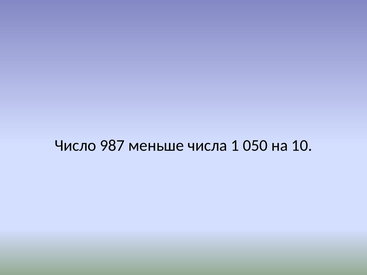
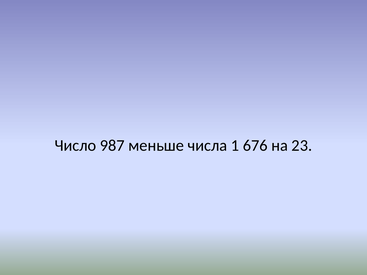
050: 050 -> 676 (255, 146)
10: 10 -> 23 (302, 146)
